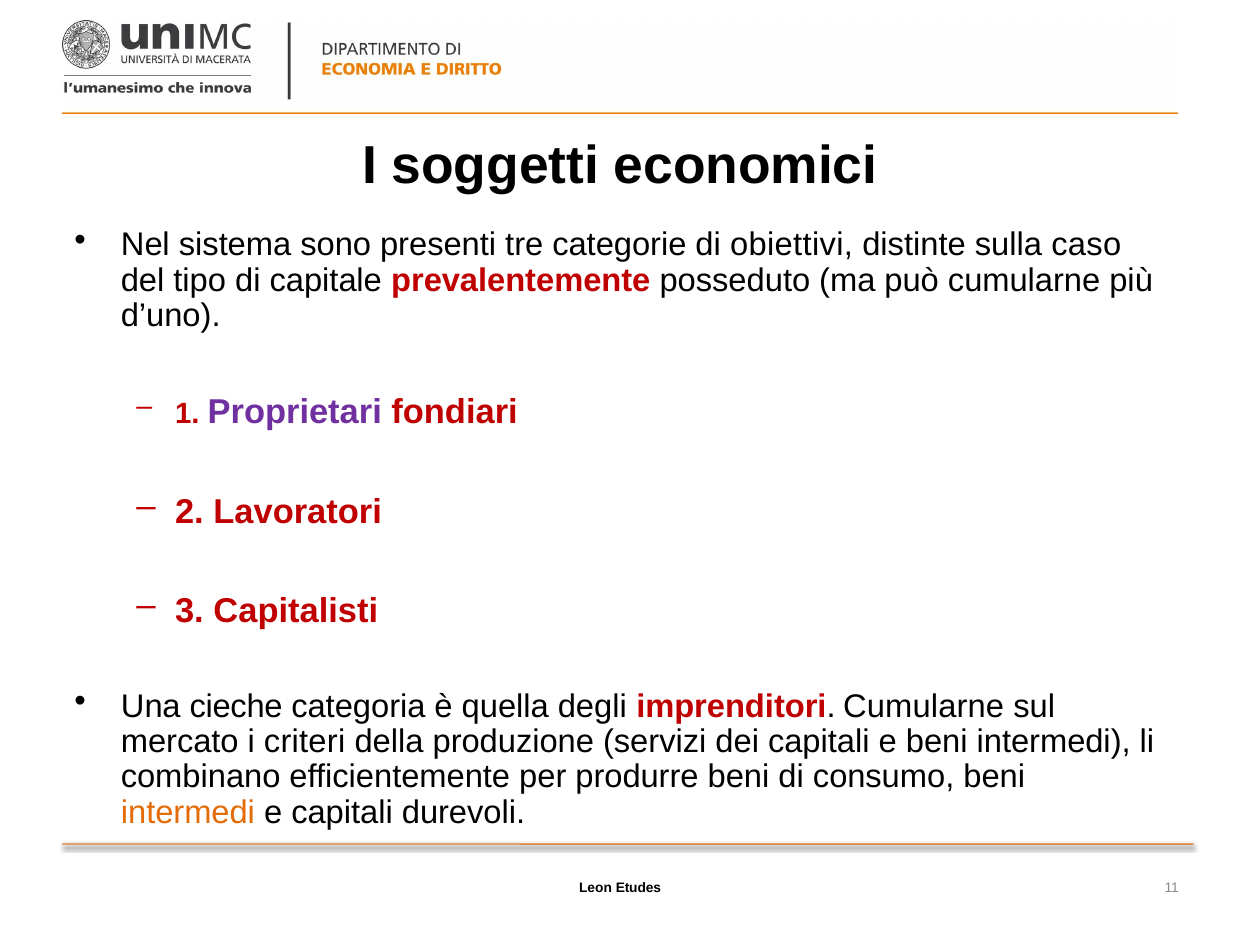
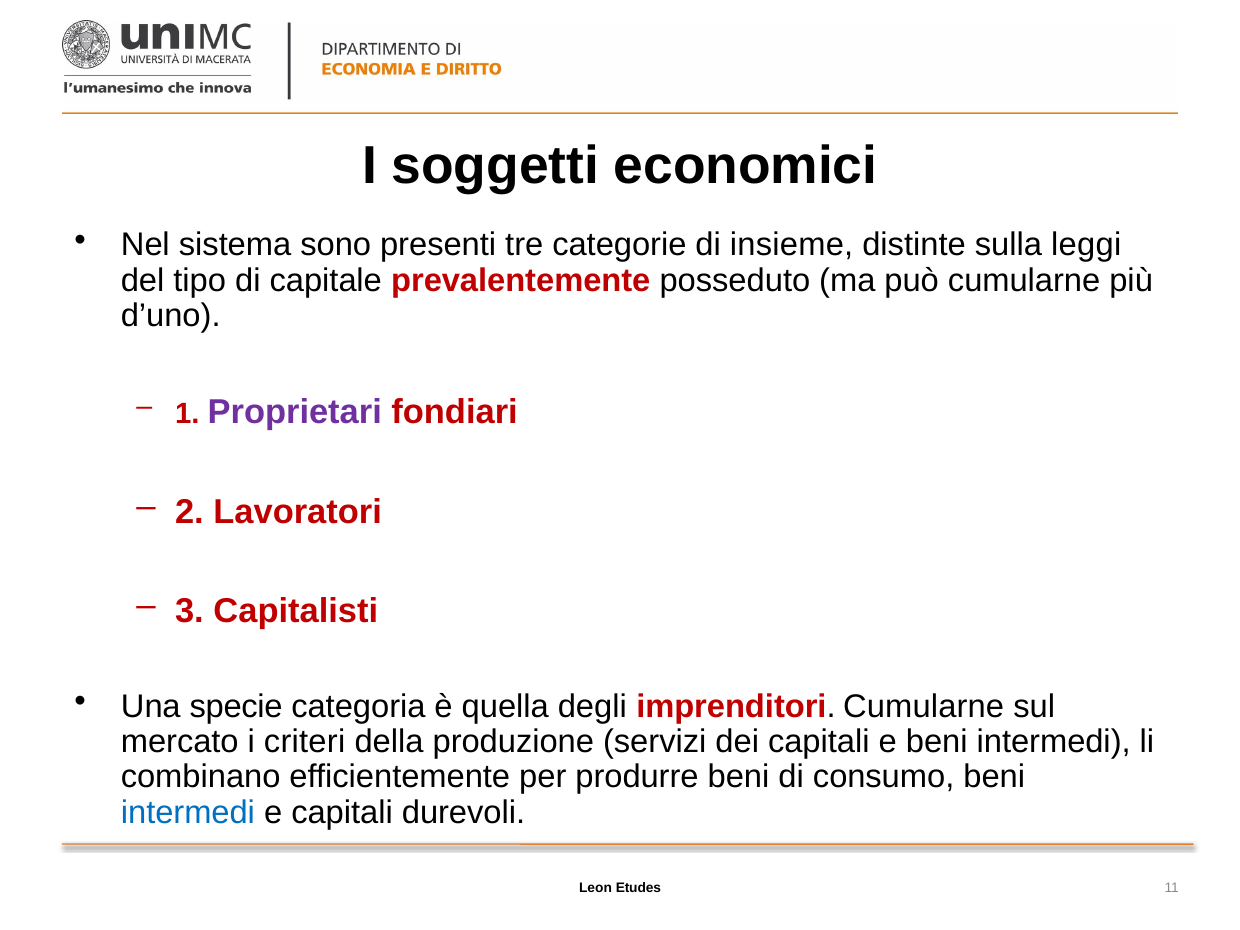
obiettivi: obiettivi -> insieme (792, 245)
caso: caso -> leggi (1086, 245)
cieche: cieche -> specie (236, 706)
intermedi colour: orange -> blue (188, 812)
